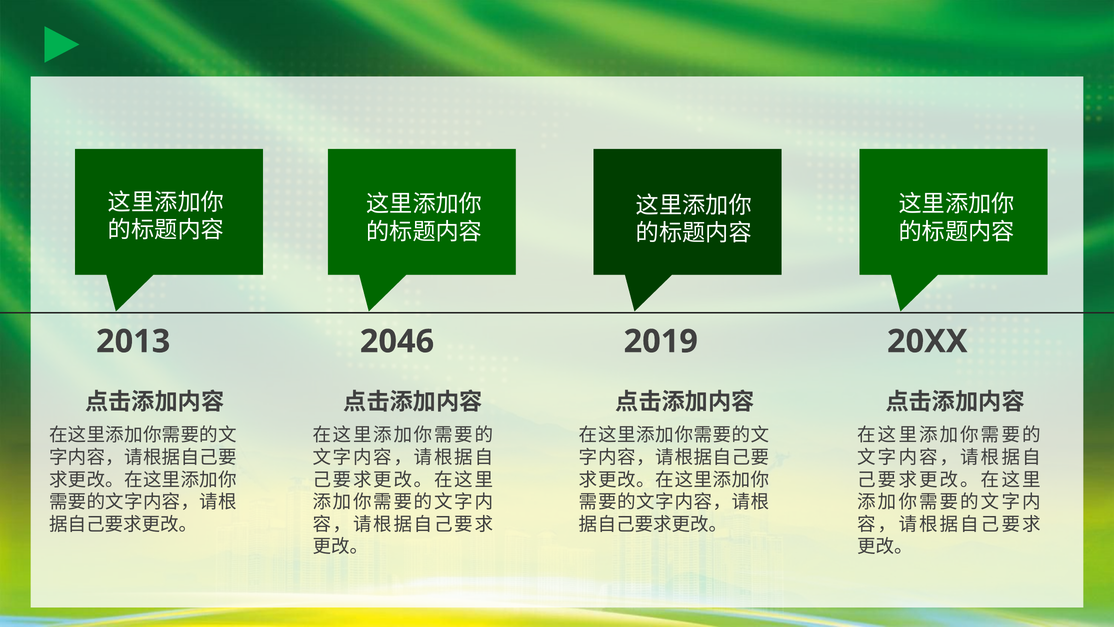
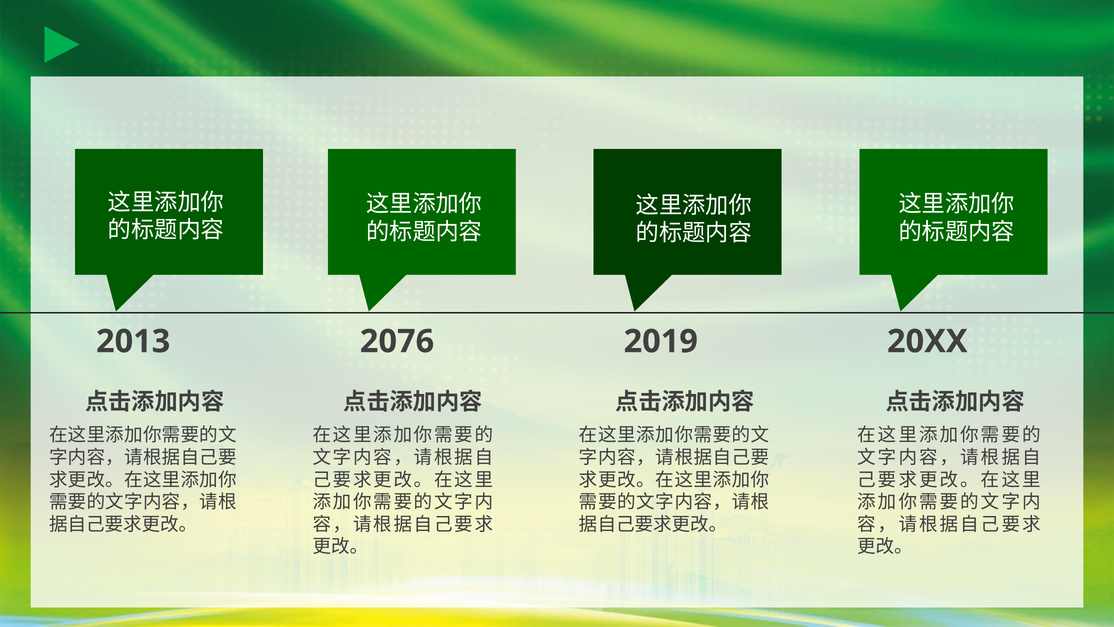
2046: 2046 -> 2076 (397, 341)
